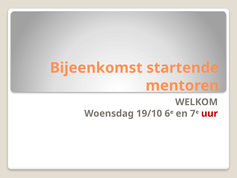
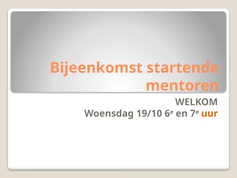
uur colour: red -> orange (209, 113)
